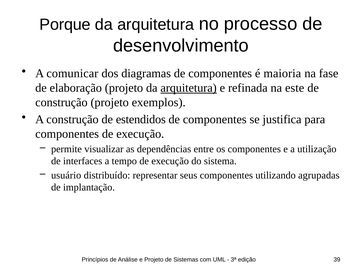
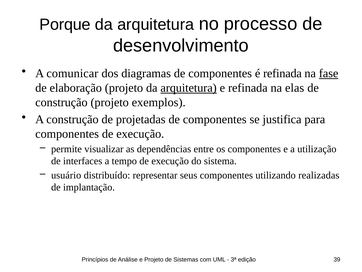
é maioria: maioria -> refinada (282, 73)
fase underline: none -> present (329, 73)
este: este -> elas (295, 88)
estendidos: estendidos -> projetadas (141, 119)
agrupadas: agrupadas -> realizadas (319, 175)
